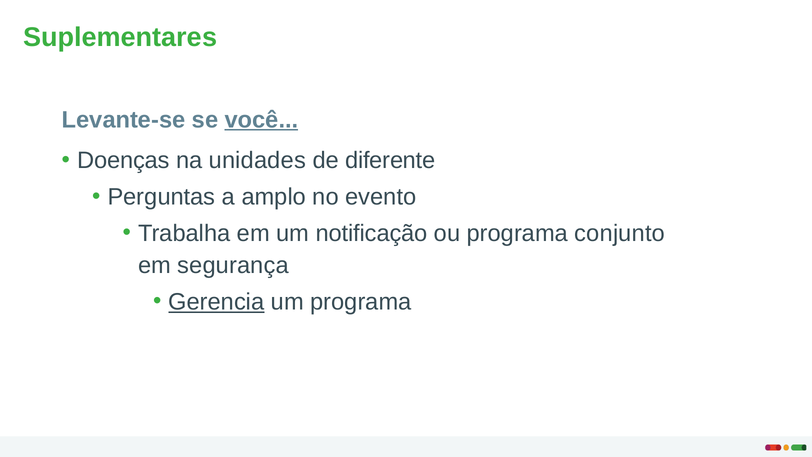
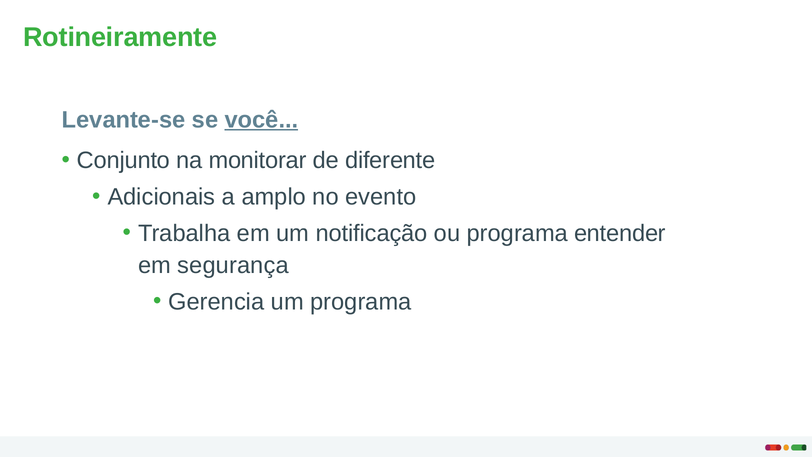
Suplementares: Suplementares -> Rotineiramente (120, 37)
Doenças: Doenças -> Conjunto (123, 161)
unidades: unidades -> monitorar (258, 161)
Perguntas: Perguntas -> Adicionais (161, 197)
conjunto: conjunto -> entender (620, 233)
Gerencia underline: present -> none (216, 302)
